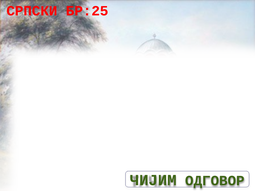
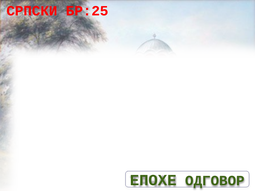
ЧИЈИМ: ЧИЈИМ -> ЕПОХЕ (153, 180)
